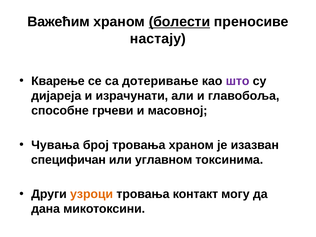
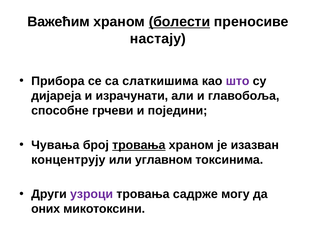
Кварење: Кварење -> Прибора (58, 81)
дотеривање: дотеривање -> слаткишима (160, 81)
масовној: масовној -> поједини (178, 111)
тровања underline: none -> present (139, 145)
специфичан: специфичан -> концентрују (68, 160)
узроци colour: orange -> purple (92, 194)
контакт: контакт -> садрже (195, 194)
дана: дана -> оних (46, 209)
